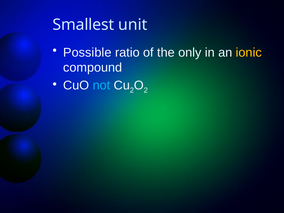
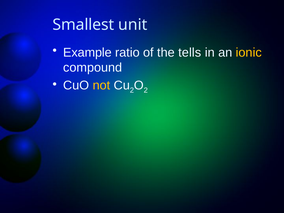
Possible: Possible -> Example (87, 52)
only: only -> tells (190, 52)
not colour: light blue -> yellow (101, 85)
